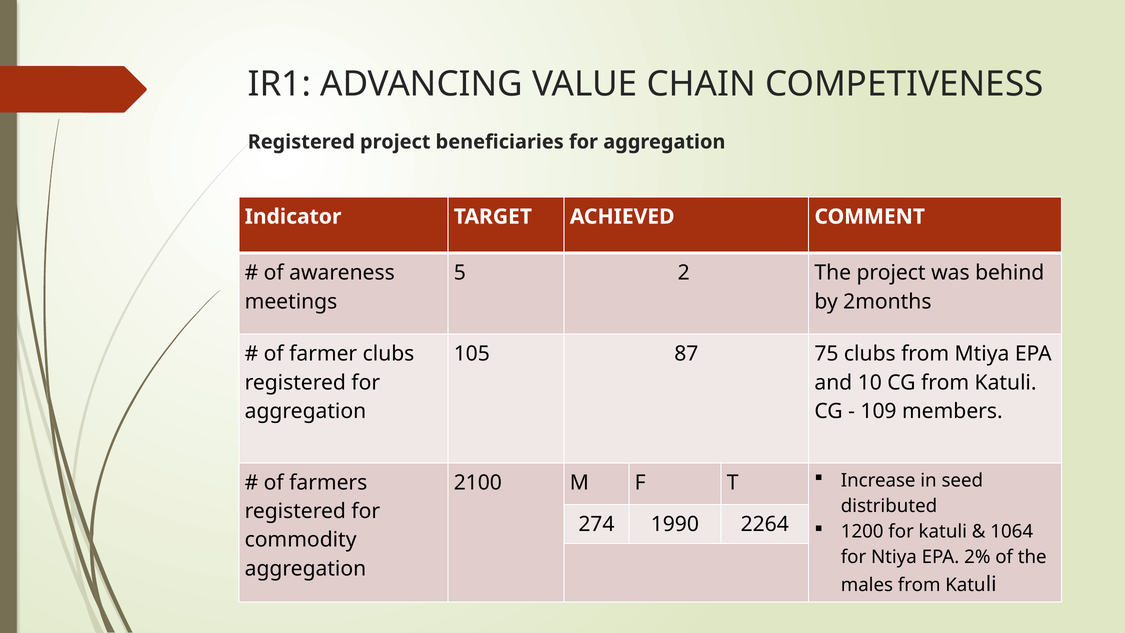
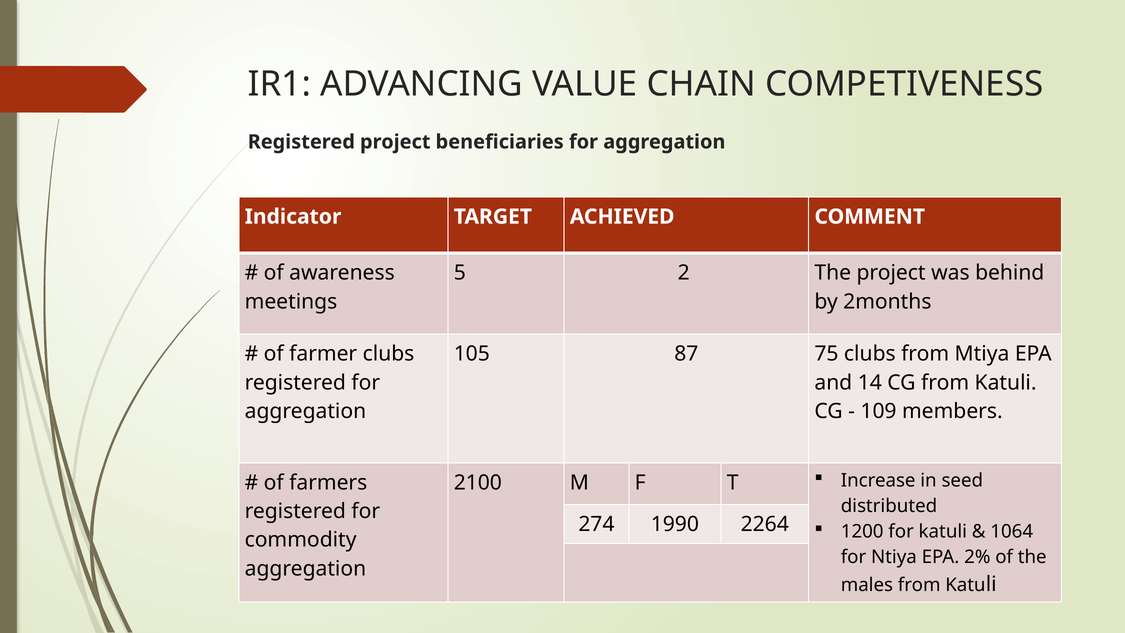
10: 10 -> 14 (870, 383)
